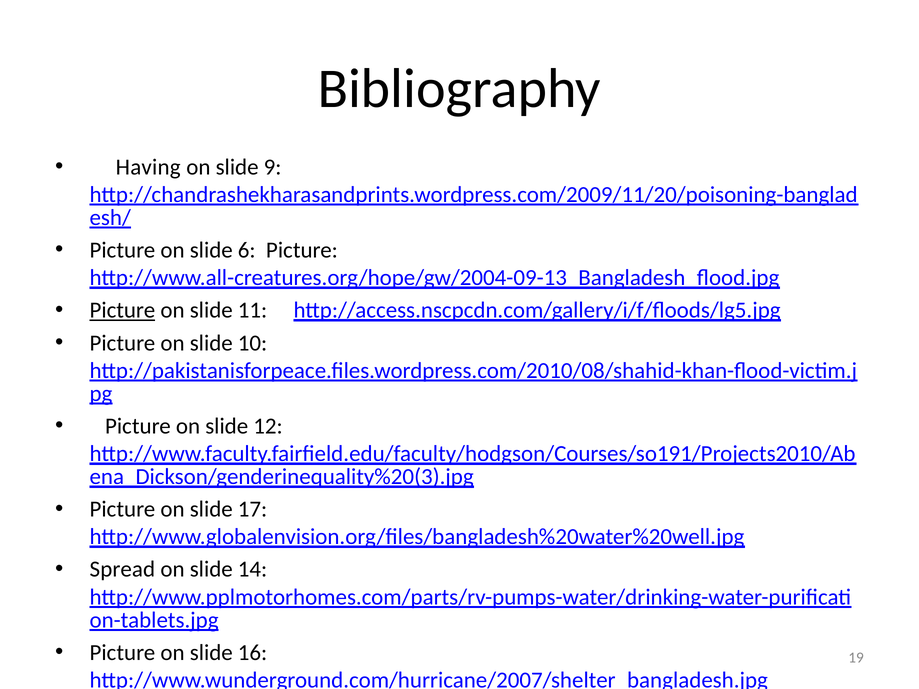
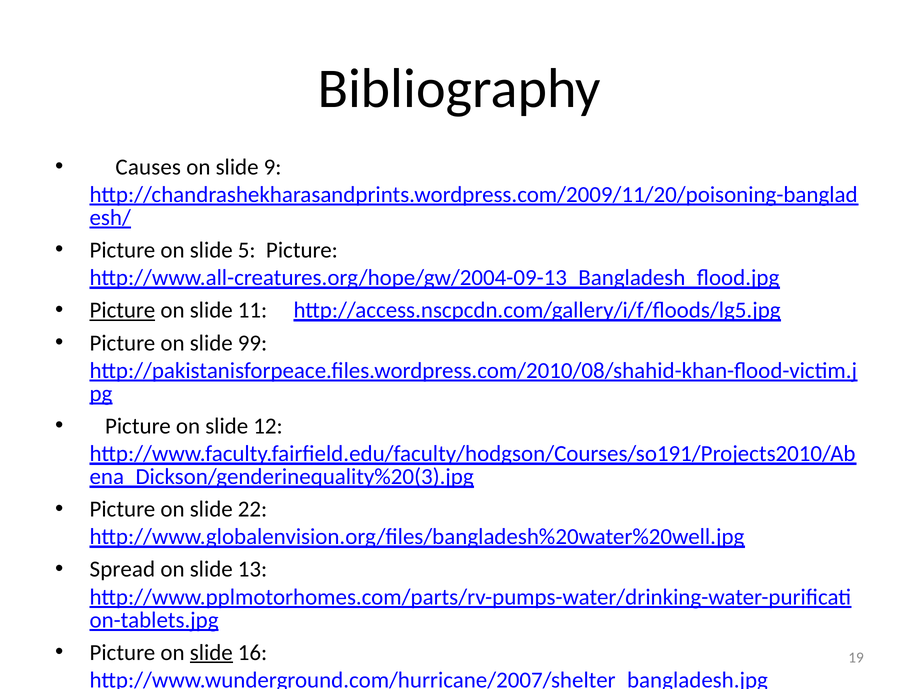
Having: Having -> Causes (148, 167)
6: 6 -> 5 (247, 250)
10: 10 -> 99 (253, 343)
17: 17 -> 22 (253, 509)
14: 14 -> 13 (253, 570)
slide underline: none -> present (211, 653)
